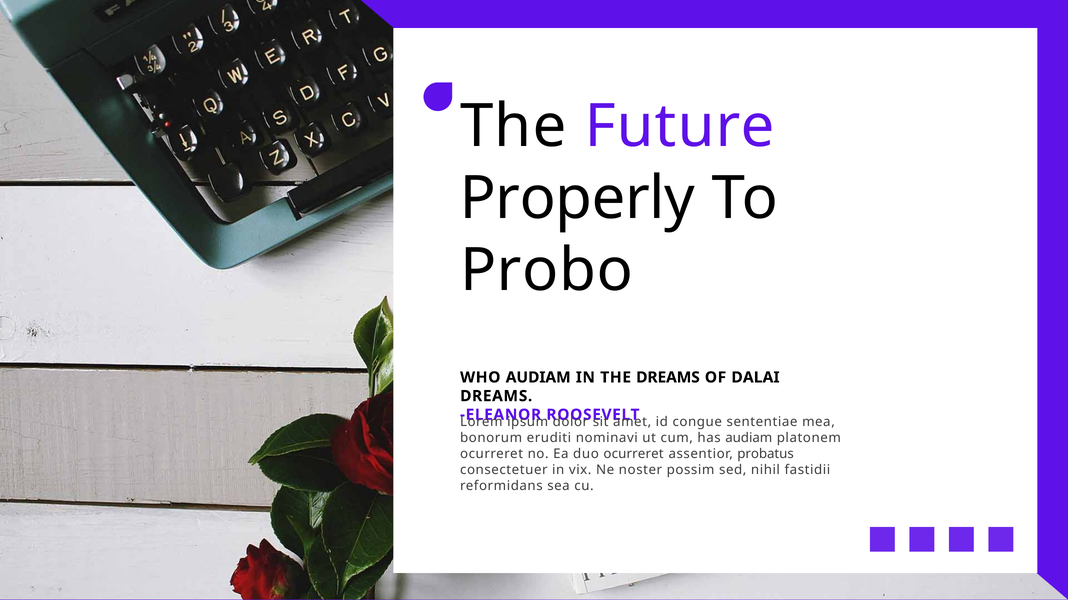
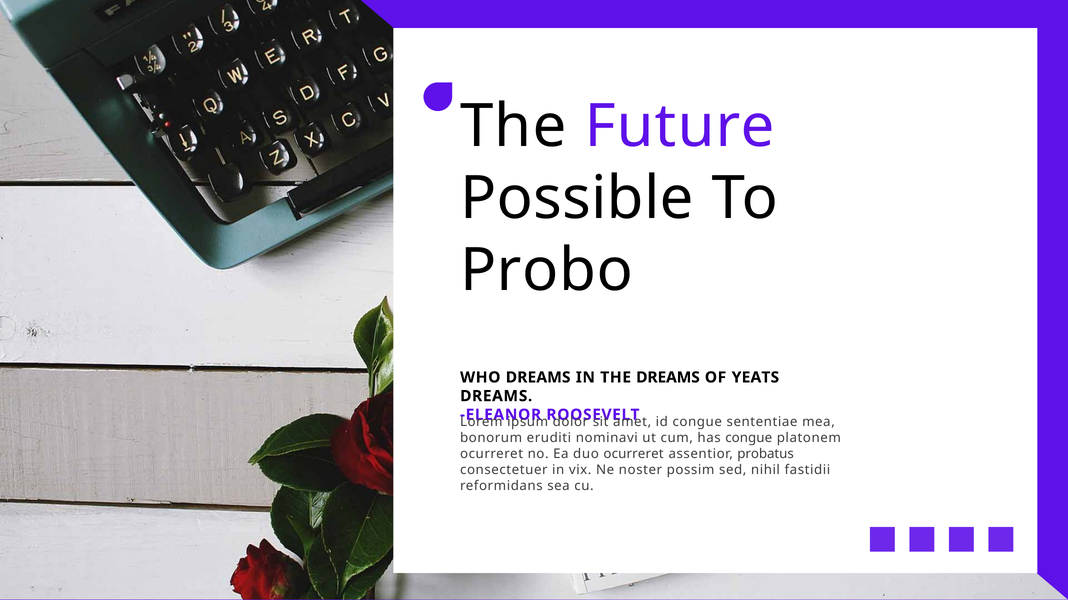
Properly: Properly -> Possible (577, 199)
WHO AUDIAM: AUDIAM -> DREAMS (538, 378)
DALAI: DALAI -> YEATS (755, 378)
has audiam: audiam -> congue (749, 438)
